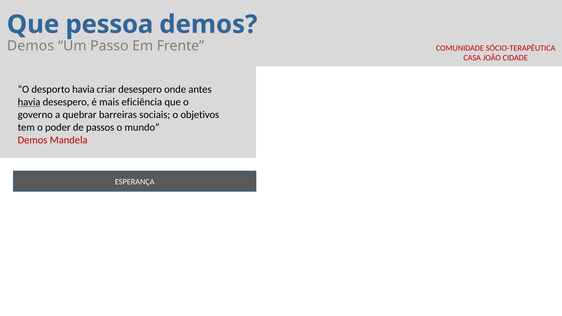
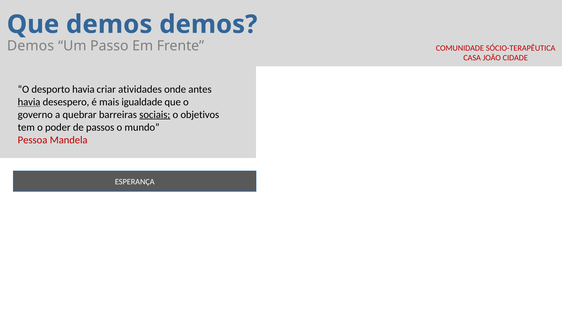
Que pessoa: pessoa -> demos (109, 24)
criar desespero: desespero -> atividades (140, 89)
eficiência: eficiência -> igualdade (142, 102)
sociais underline: none -> present (155, 115)
Demos: Demos -> Pessoa (33, 140)
